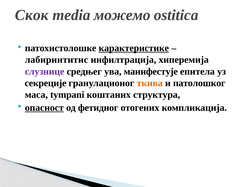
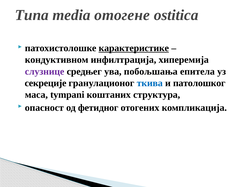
Скок: Скок -> Типа (32, 15)
можемо: можемо -> отогене (122, 15)
лабиринтитис: лабиринтитис -> кондуктивном (57, 60)
манифестује: манифестује -> побољшања (151, 71)
ткива colour: orange -> blue (150, 83)
опасност underline: present -> none (44, 108)
